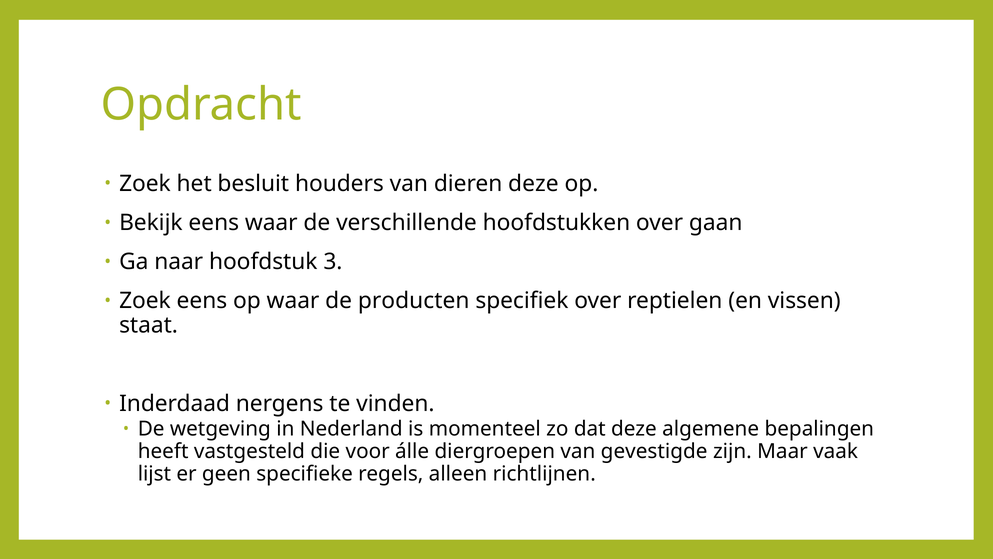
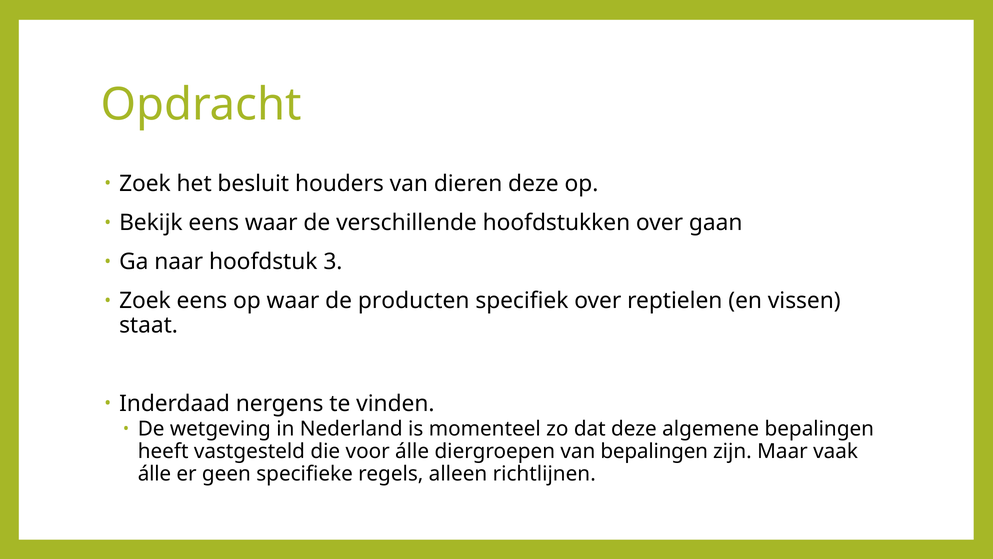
van gevestigde: gevestigde -> bepalingen (654, 451)
lijst: lijst -> álle (154, 473)
